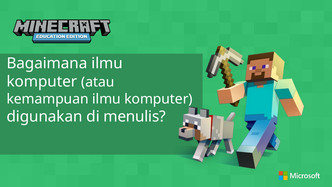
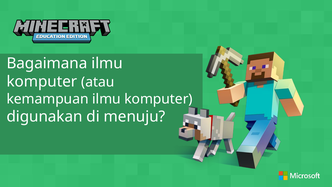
menulis: menulis -> menuju (135, 116)
